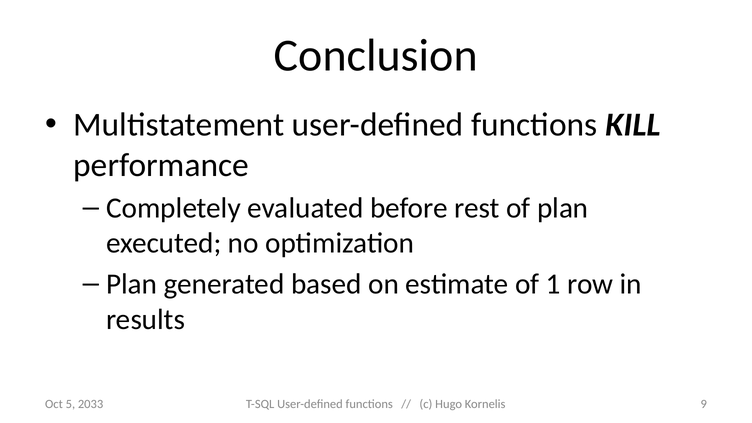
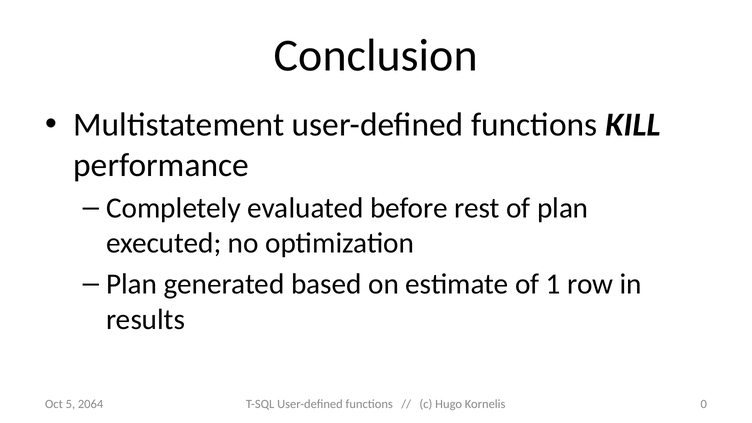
9: 9 -> 0 (704, 404)
2033: 2033 -> 2064 (91, 404)
